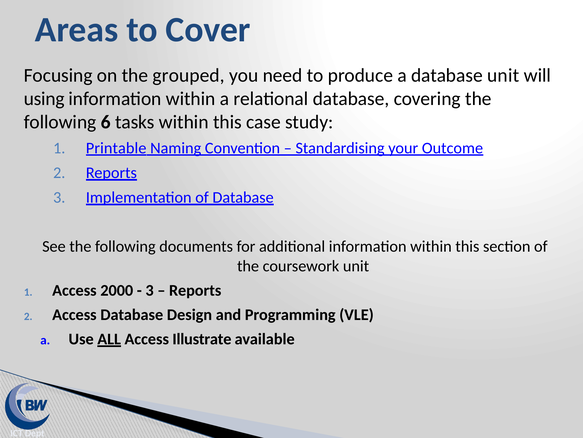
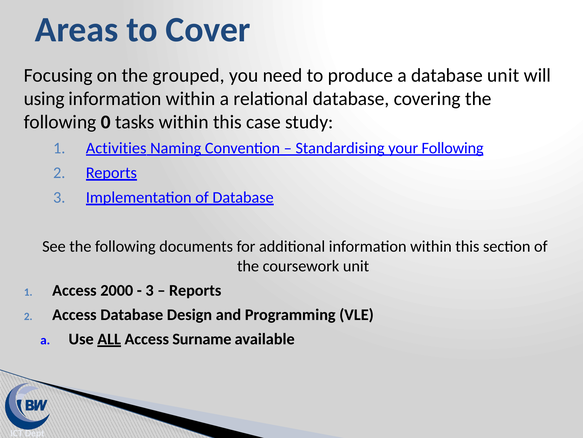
6: 6 -> 0 (106, 122)
Printable: Printable -> Activities (116, 148)
your Outcome: Outcome -> Following (453, 148)
Illustrate: Illustrate -> Surname (202, 339)
